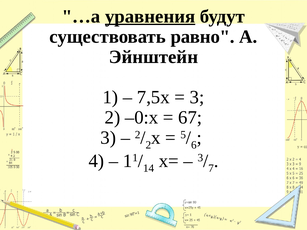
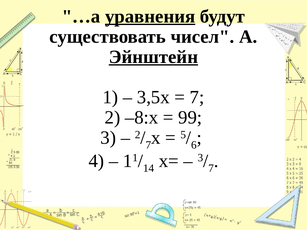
равно: равно -> чисел (202, 37)
Эйнштейн underline: none -> present (153, 57)
7,5x: 7,5x -> 3,5x (153, 97)
3: 3 -> 7 (197, 97)
–0:x: –0:x -> –8:x (142, 118)
67: 67 -> 99 (190, 118)
2: 2 -> 7 (148, 145)
